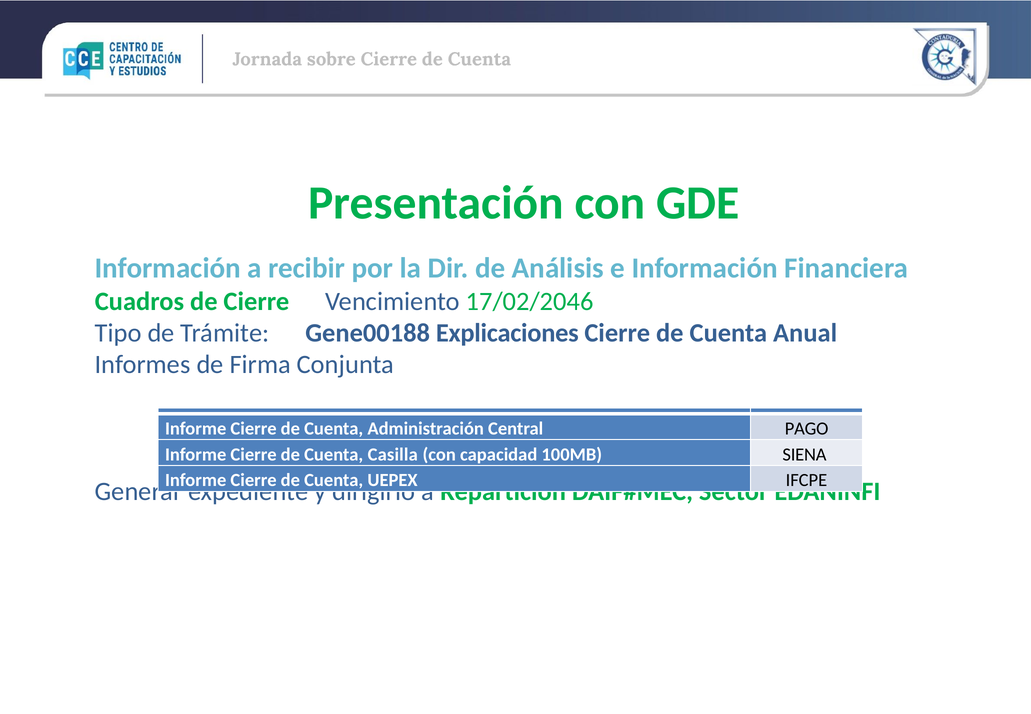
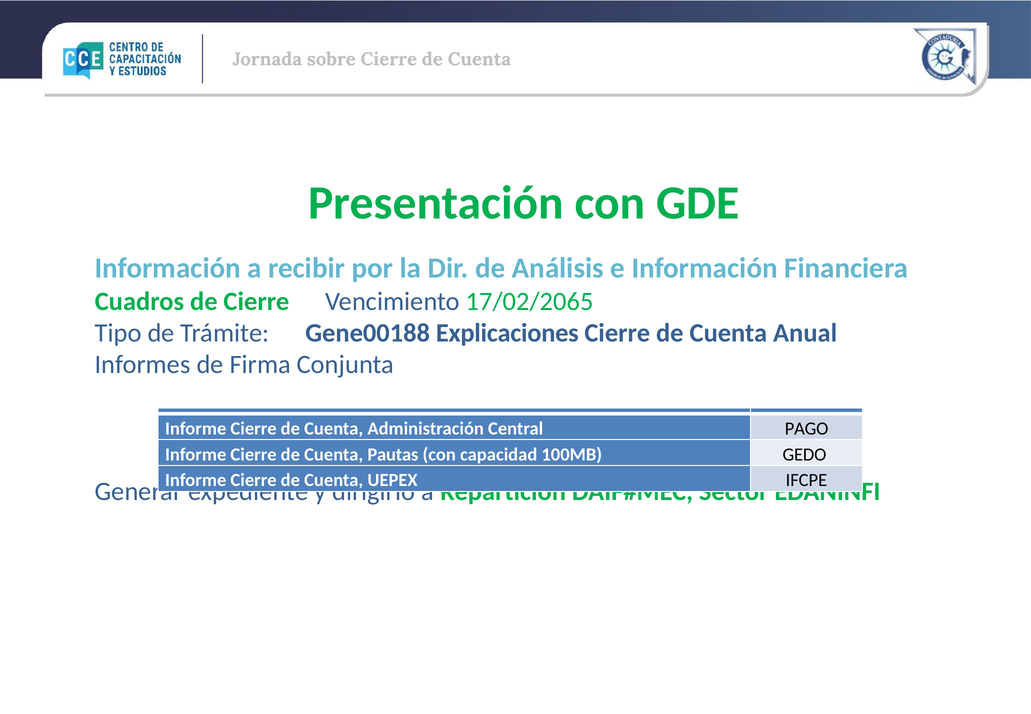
17/02/2046: 17/02/2046 -> 17/02/2065 (530, 301)
Casilla: Casilla -> Pautas (393, 454)
SIENA: SIENA -> GEDO (804, 454)
